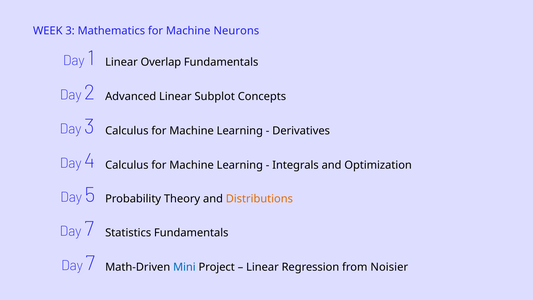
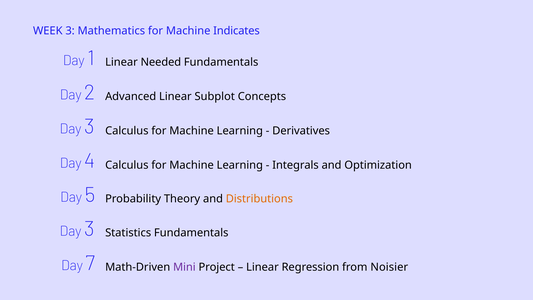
Neurons: Neurons -> Indicates (236, 31)
Overlap: Overlap -> Needed (161, 62)
7: 7 -> 3 (89, 229)
Mini colour: blue -> purple (184, 267)
